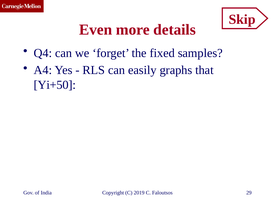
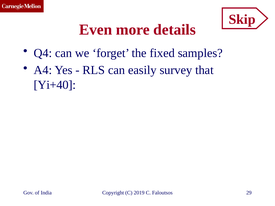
graphs: graphs -> survey (176, 70)
Yi+50: Yi+50 -> Yi+40 (55, 85)
